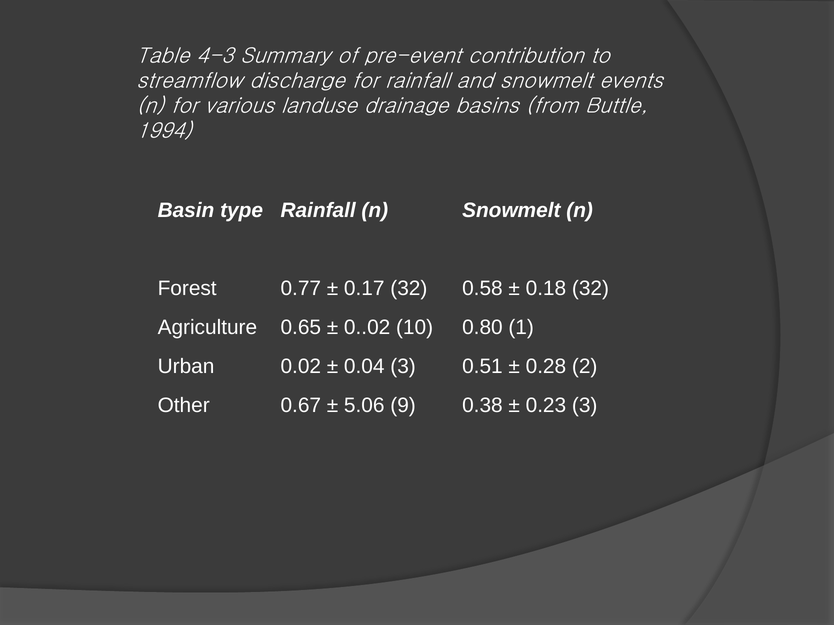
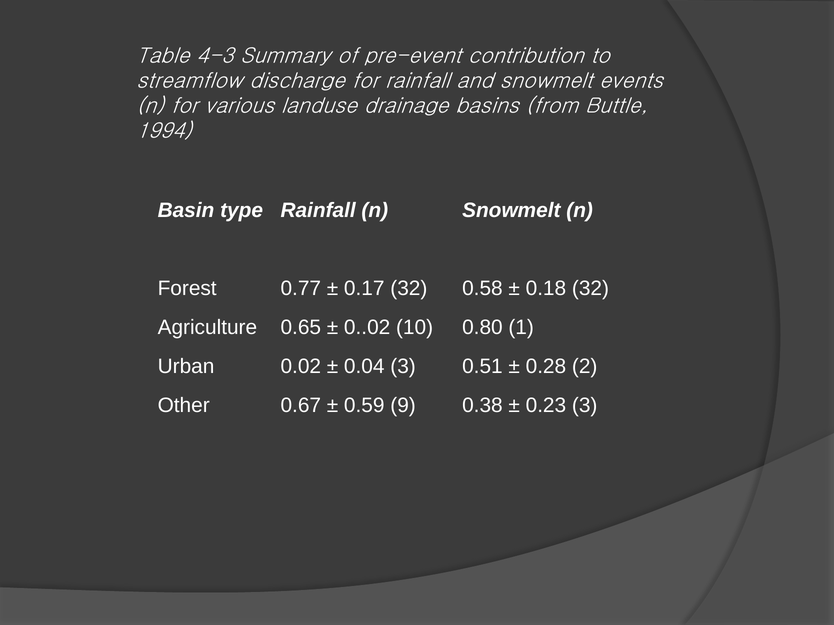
5.06: 5.06 -> 0.59 (364, 406)
